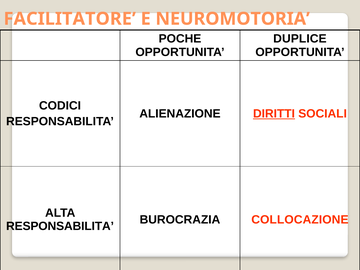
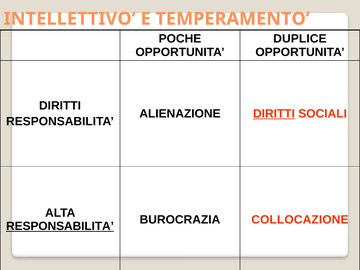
FACILITATORE: FACILITATORE -> INTELLETTIVO (70, 19)
NEUROMOTORIA: NEUROMOTORIA -> TEMPERAMENTO (233, 19)
CODICI: CODICI -> DIRITTI (60, 106)
RESPONSABILITA underline: none -> present (60, 226)
